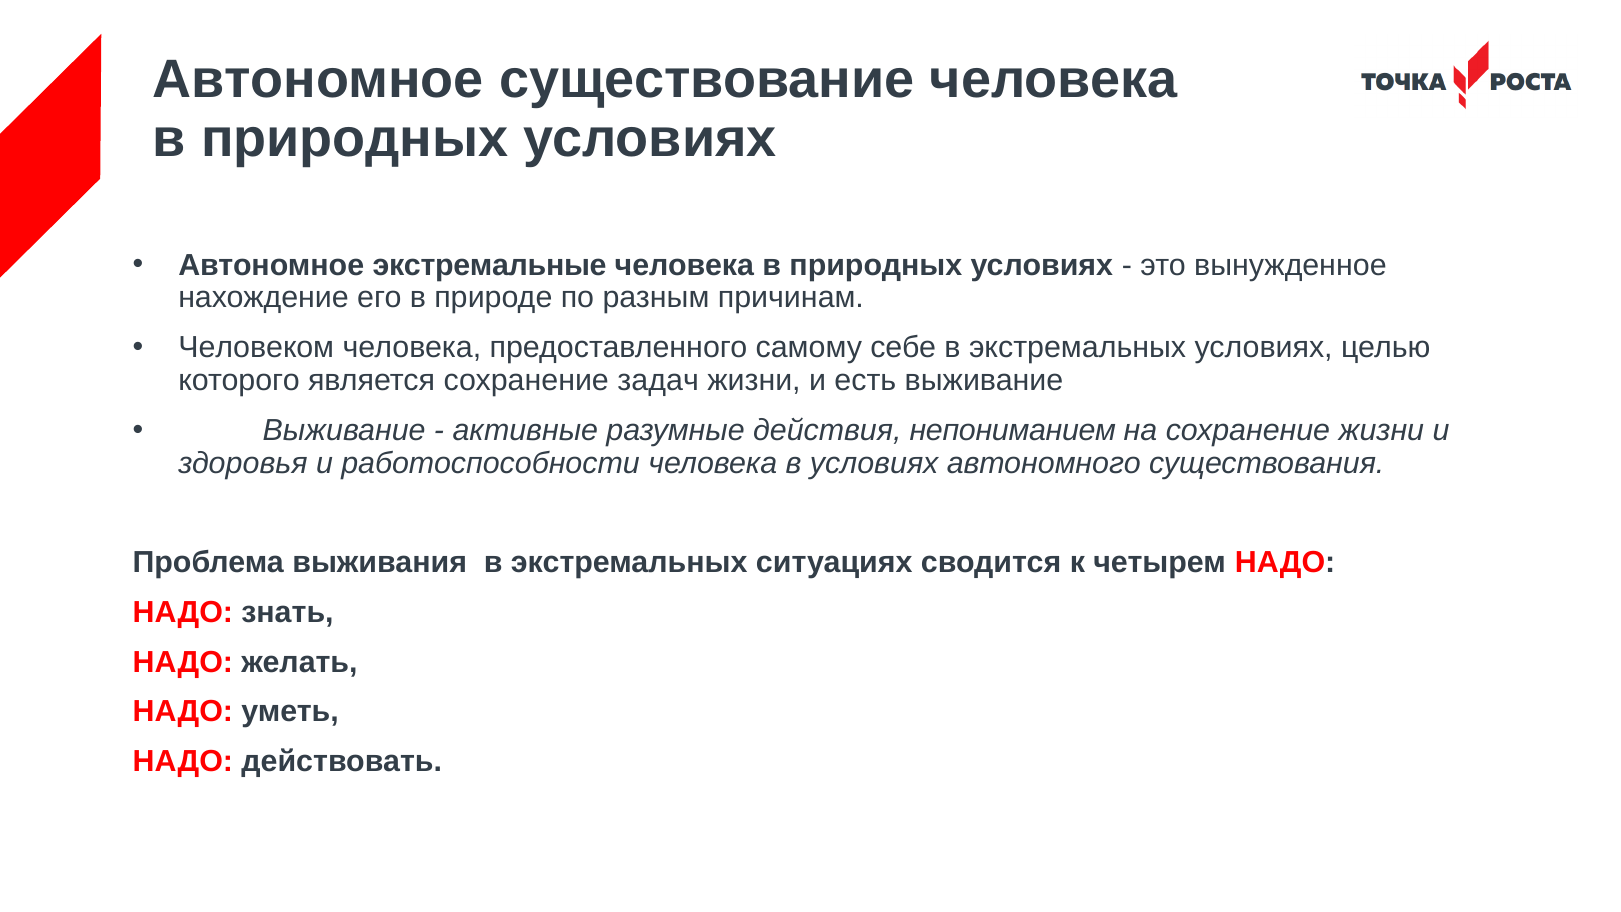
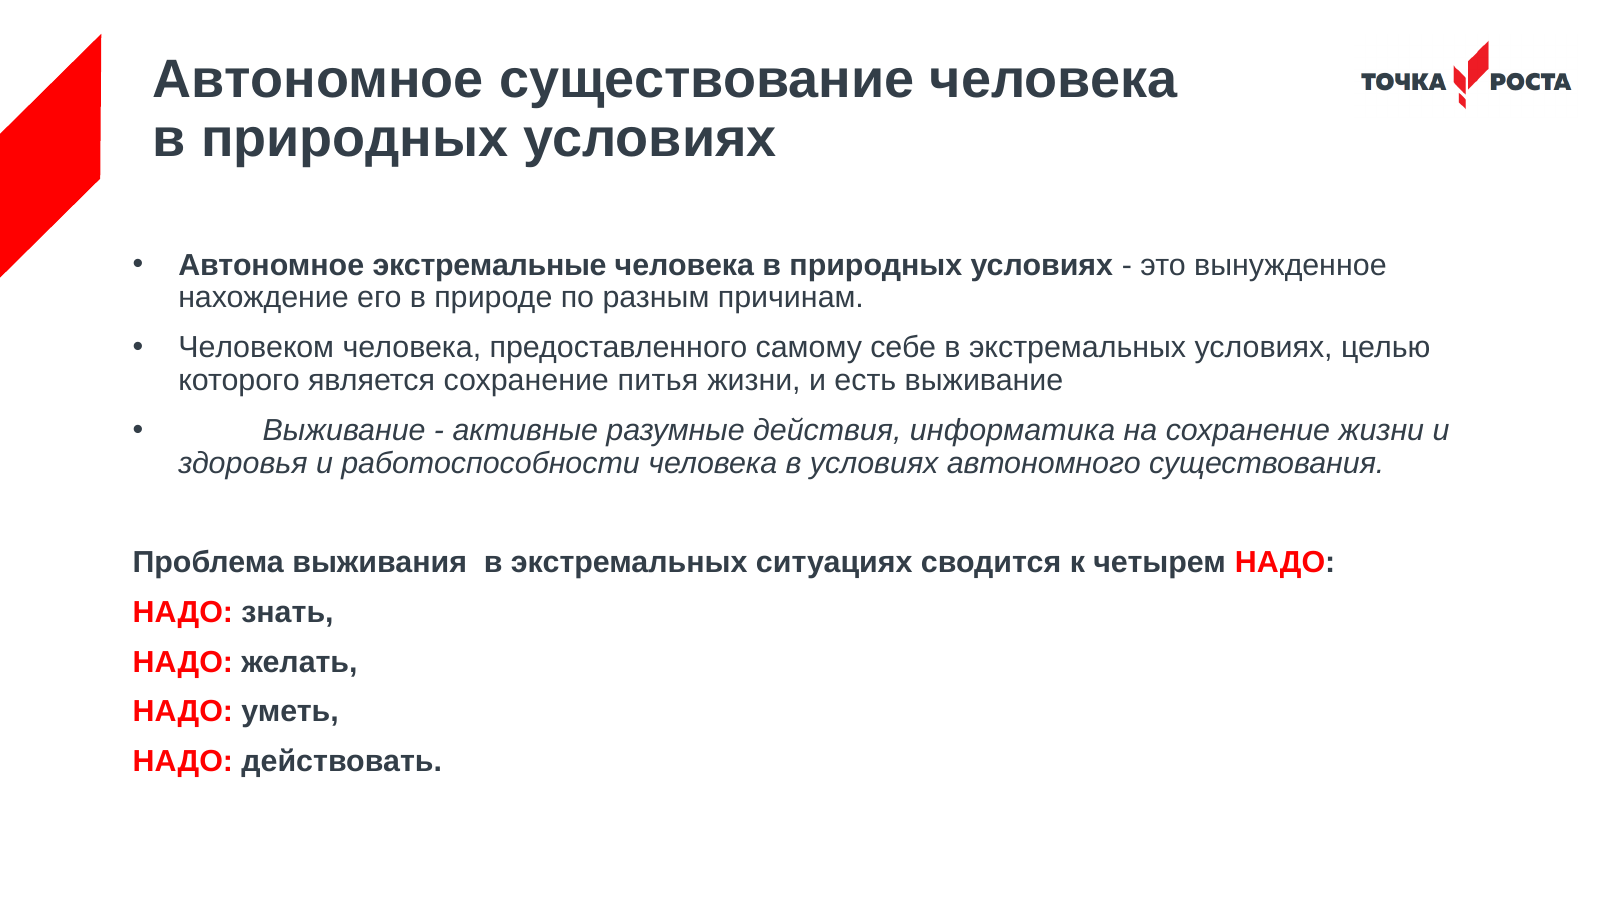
задач: задач -> питья (658, 380)
непониманием: непониманием -> информатика (1013, 430)
